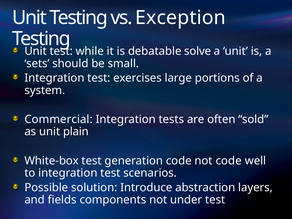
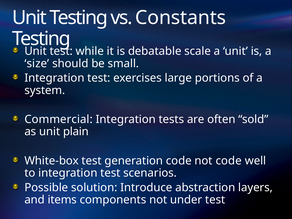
Exception: Exception -> Constants (181, 18)
solve: solve -> scale (198, 51)
sets: sets -> size (37, 63)
fields: fields -> items (62, 200)
